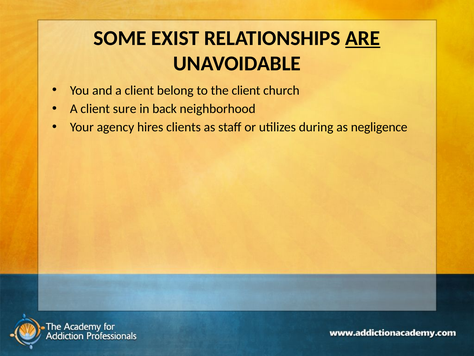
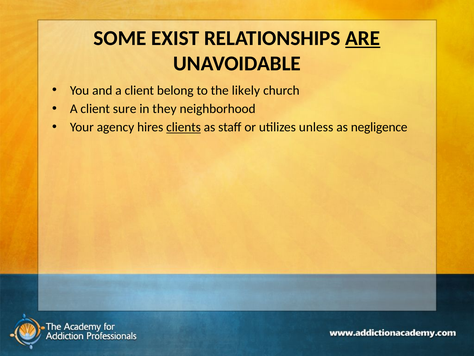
the client: client -> likely (246, 90)
back: back -> they (164, 109)
clients underline: none -> present (184, 127)
during: during -> unless (316, 127)
